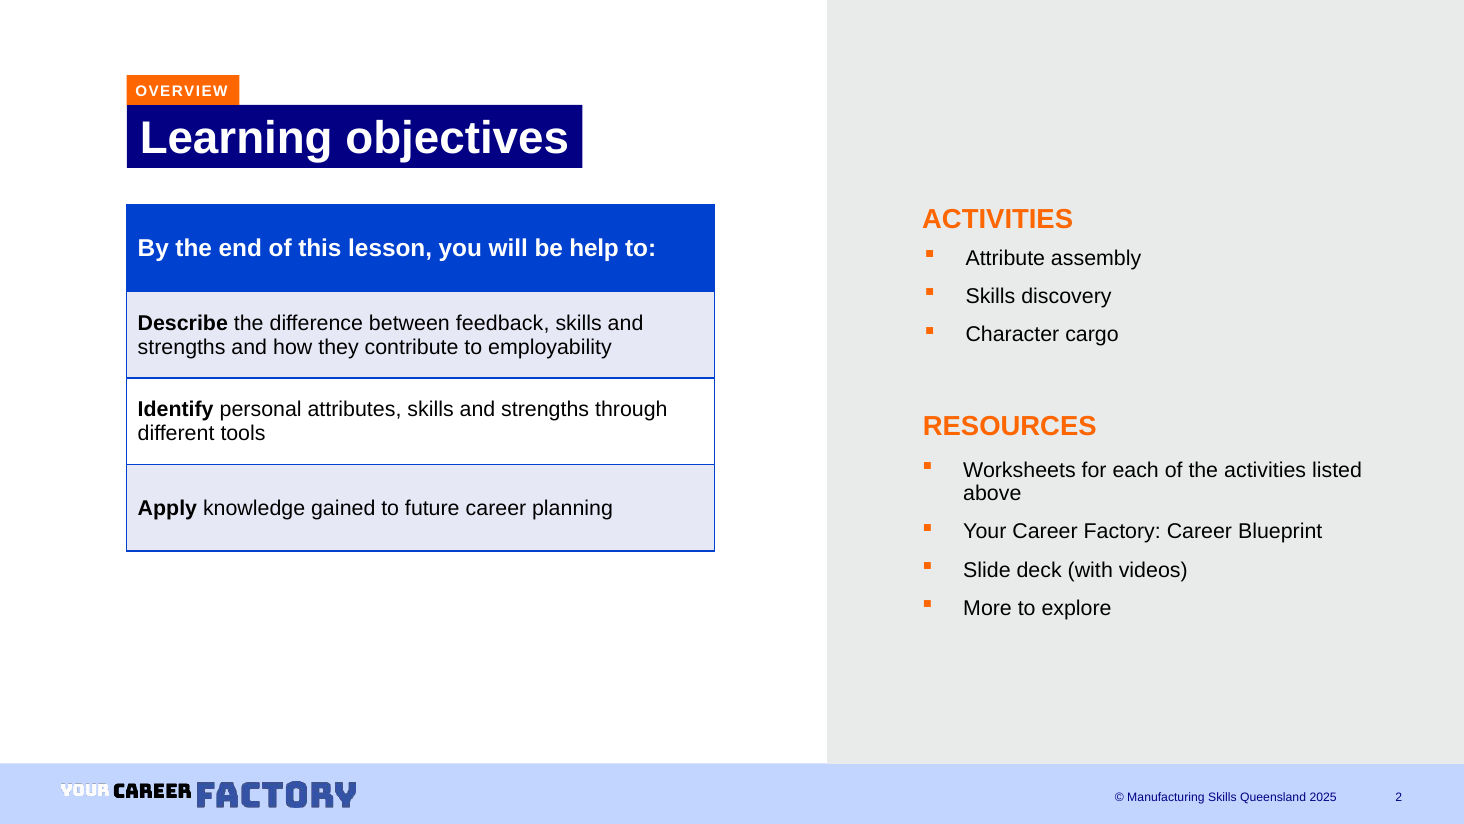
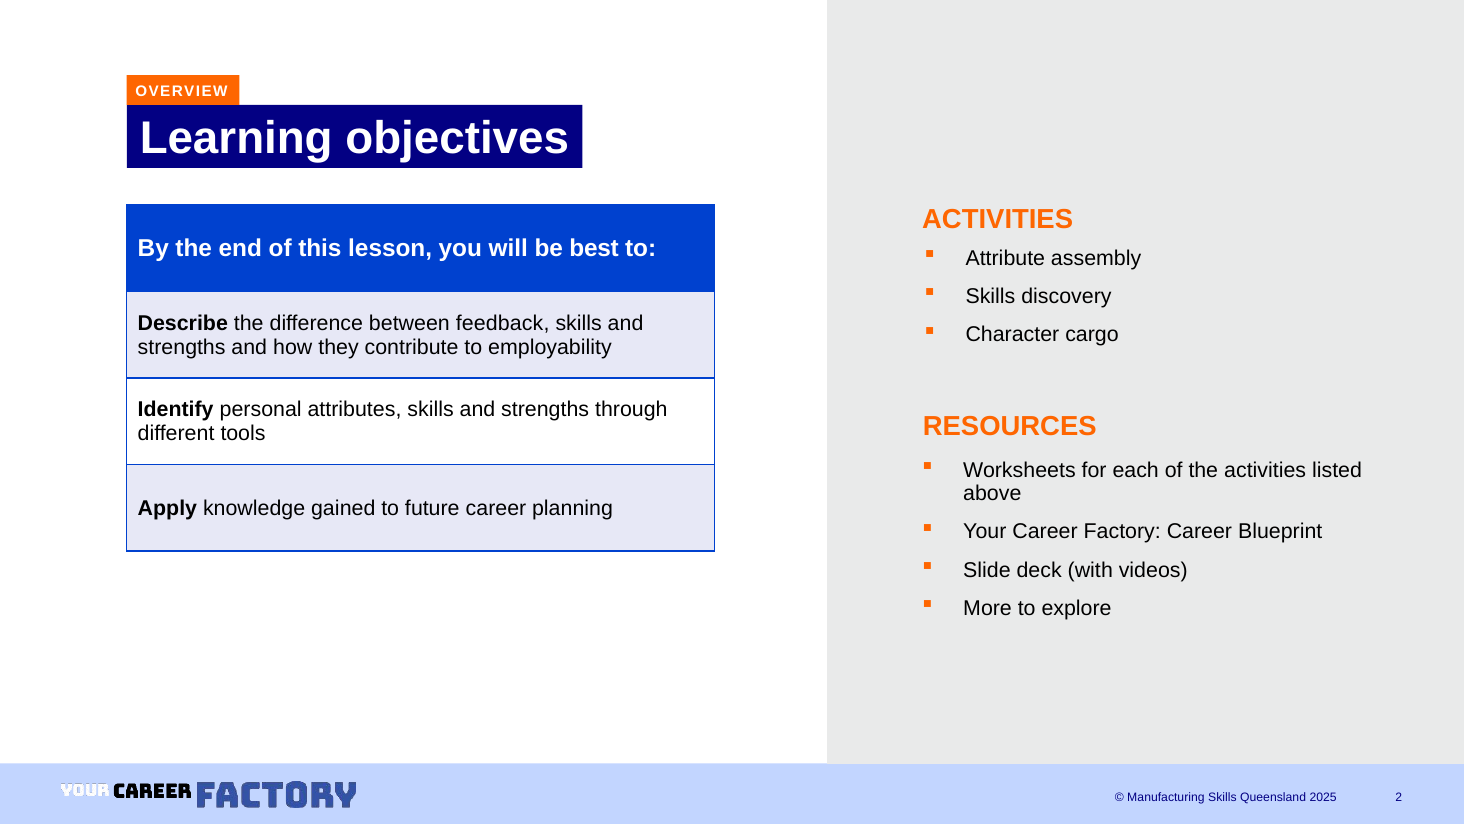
help: help -> best (594, 249)
